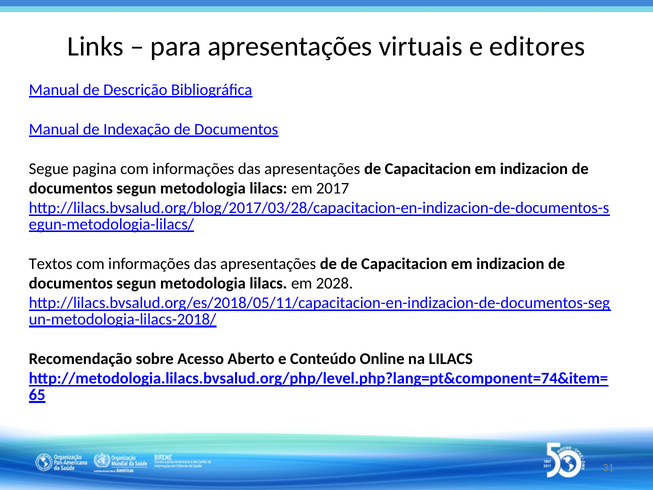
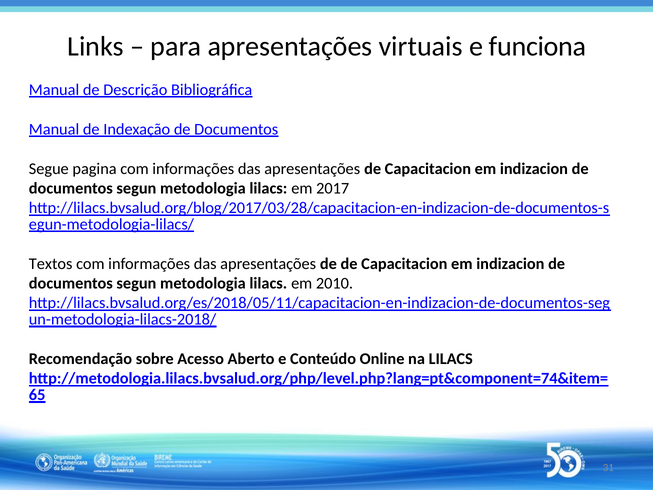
editores: editores -> funciona (538, 47)
2028: 2028 -> 2010 (335, 283)
